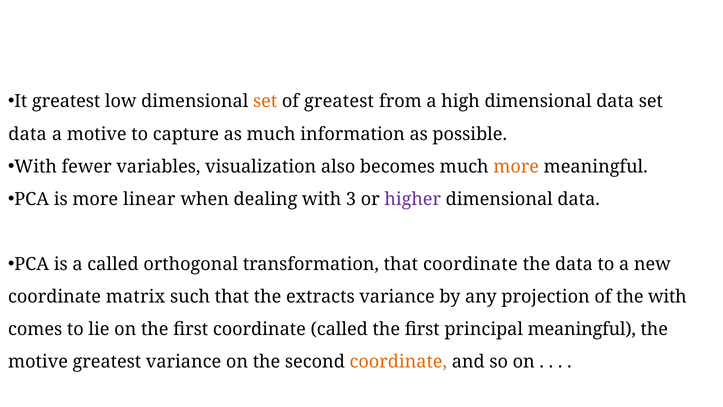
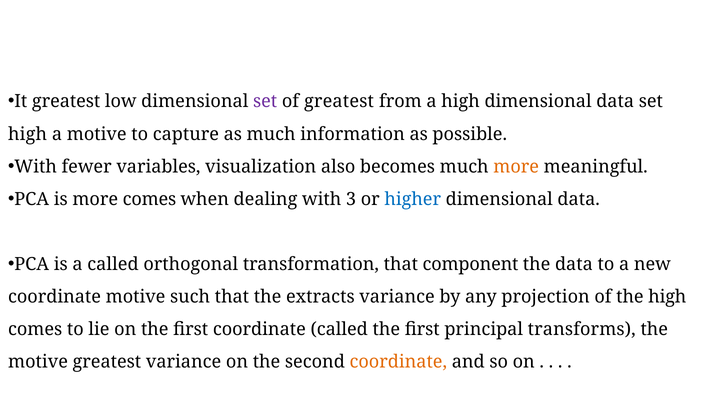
set colour: orange -> purple (265, 101)
data: data -> high (28, 134)
more linear: linear -> comes (149, 199)
higher colour: purple -> blue (413, 199)
that coordinate: coordinate -> component (471, 264)
coordinate matrix: matrix -> motive (136, 297)
the with: with -> high (667, 297)
principal meaningful: meaningful -> transforms (582, 329)
